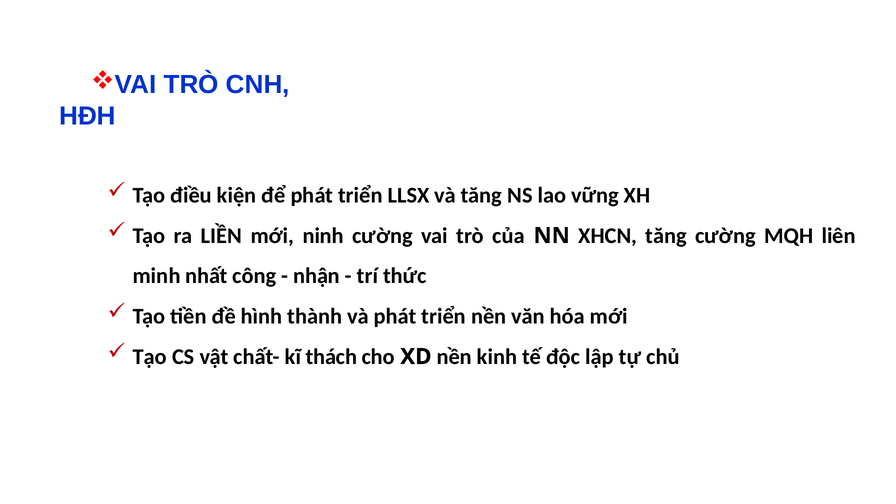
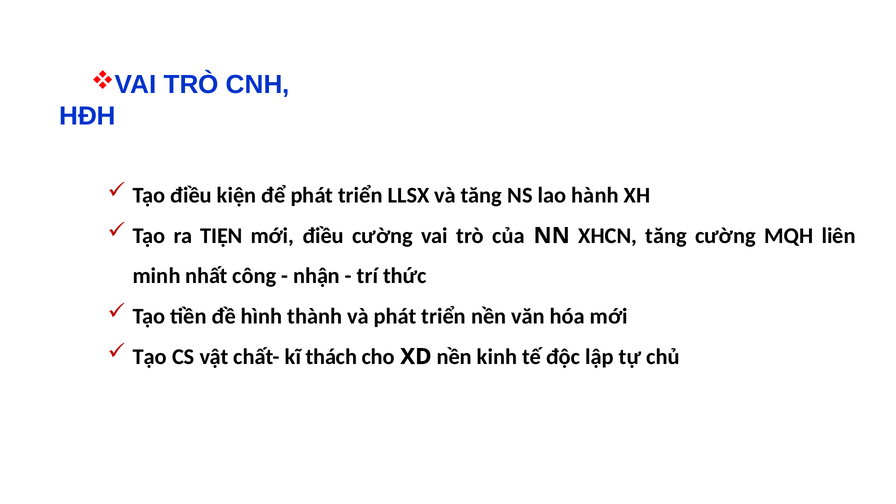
vững: vững -> hành (595, 195)
LIỀN: LIỀN -> TIỆN (221, 236)
mới ninh: ninh -> điều (323, 236)
